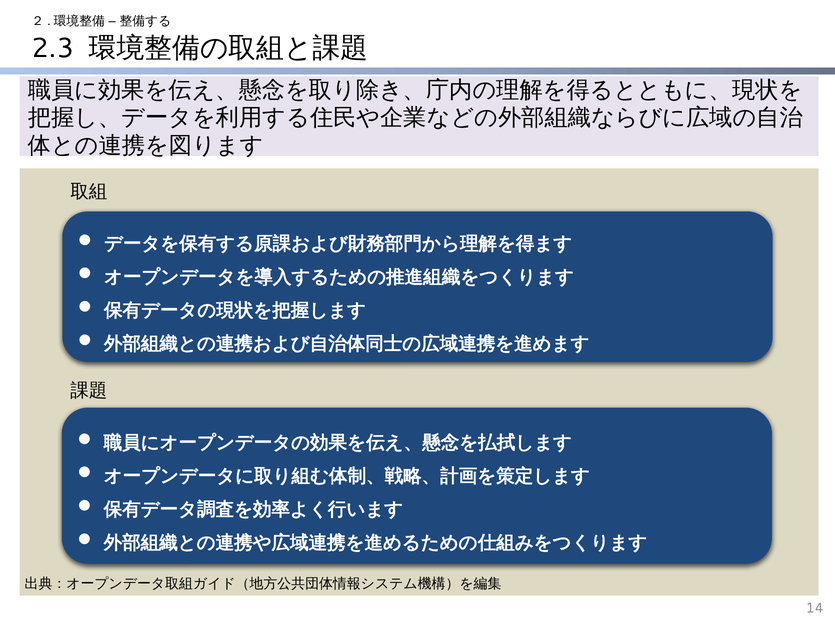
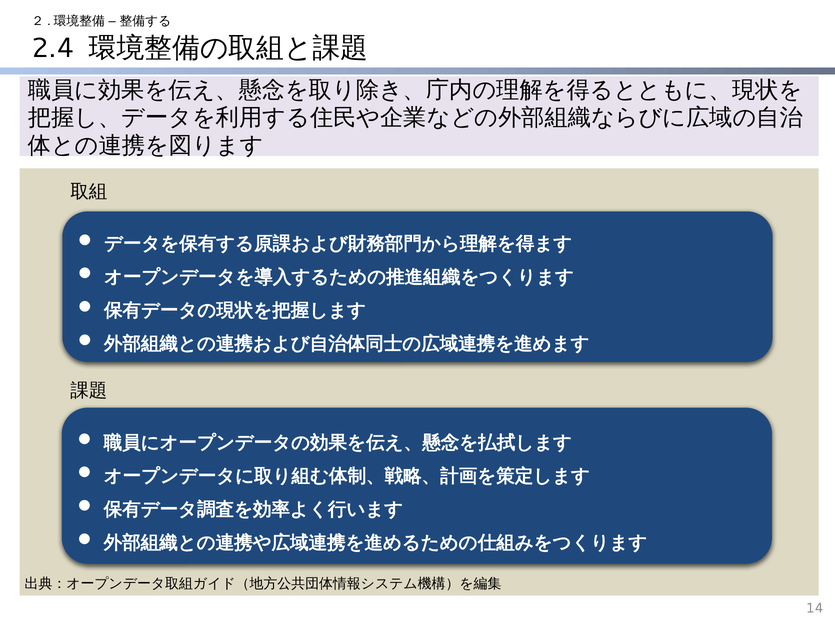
2.3: 2.3 -> 2.4 (53, 48)
